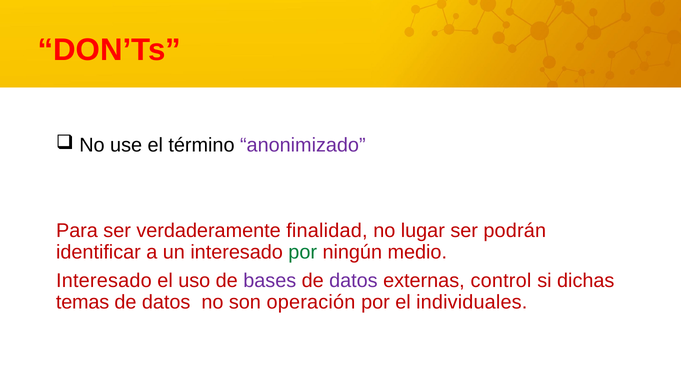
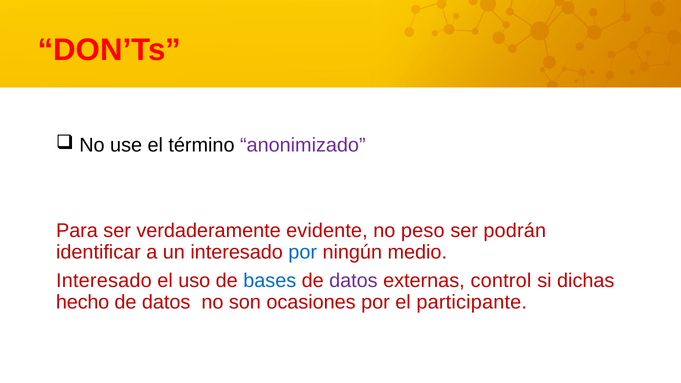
finalidad: finalidad -> evidente (327, 231)
lugar: lugar -> peso (423, 231)
por colour: green -> blue (303, 252)
bases colour: purple -> blue (270, 281)
temas: temas -> hecho (83, 302)
operación: operación -> ocasiones (311, 302)
individuales: individuales -> participante (472, 302)
